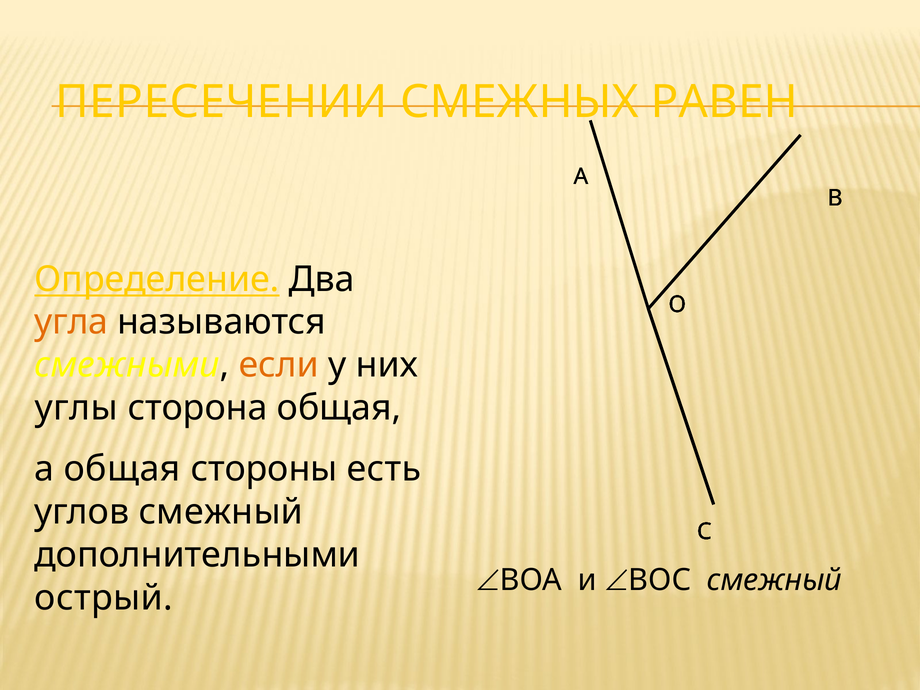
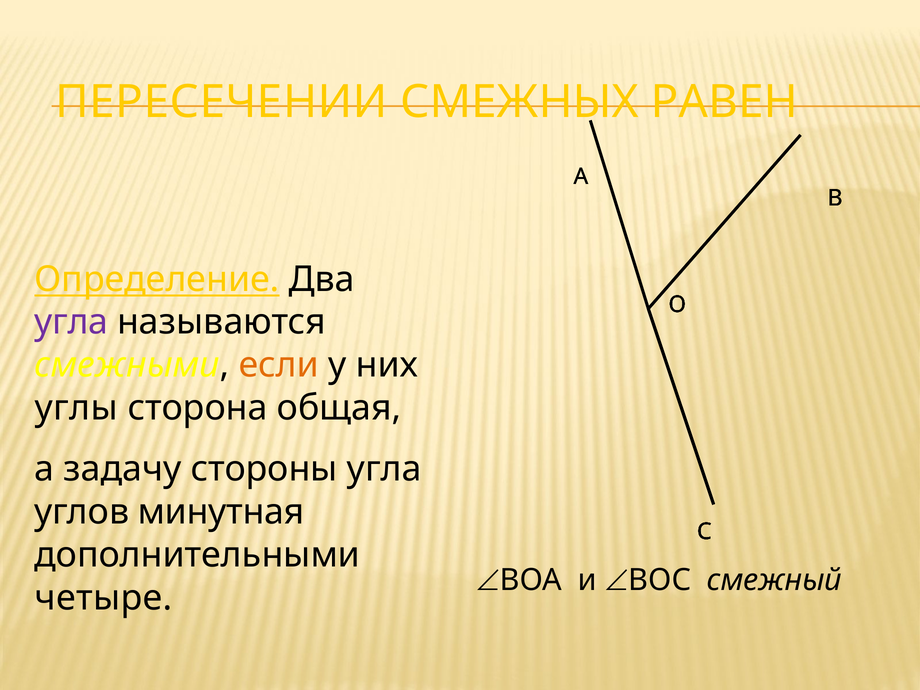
угла colour: orange -> purple (71, 322)
а общая: общая -> задачу (122, 469)
стороны есть: есть -> угла (384, 469)
углов смежный: смежный -> минутная (221, 512)
острый: острый -> четыре (104, 598)
